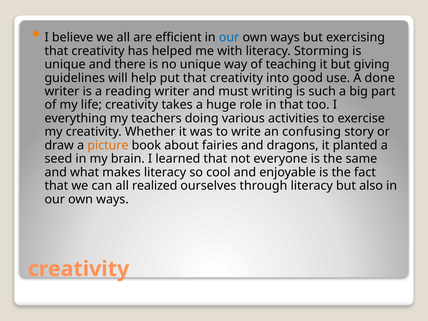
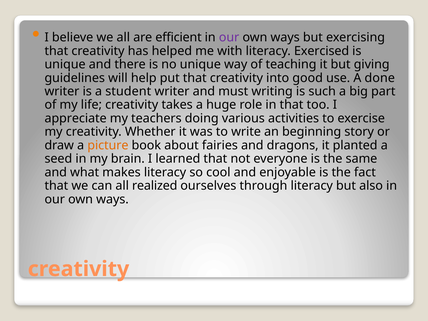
our colour: blue -> purple (229, 37)
Storming: Storming -> Exercised (322, 51)
reading: reading -> student (128, 91)
everything: everything -> appreciate (76, 118)
confusing: confusing -> beginning (312, 132)
